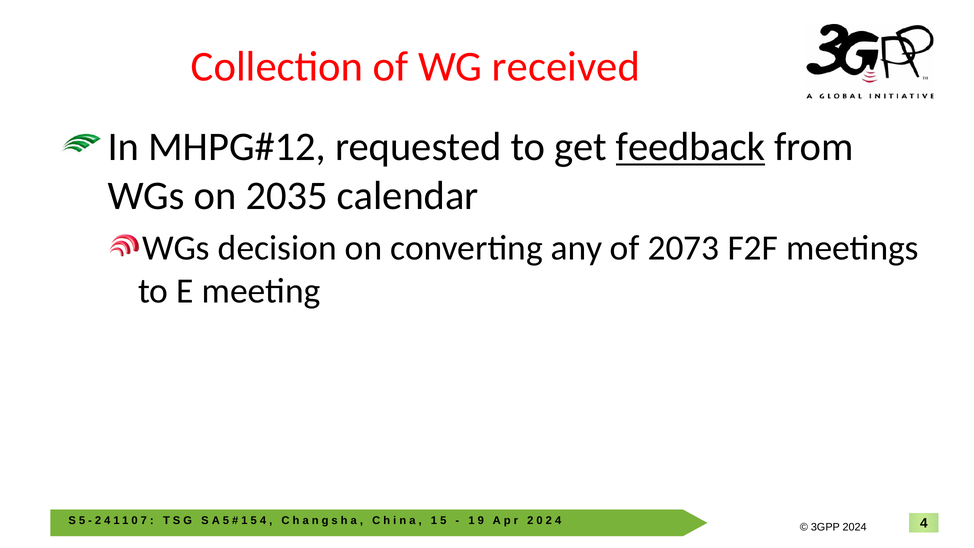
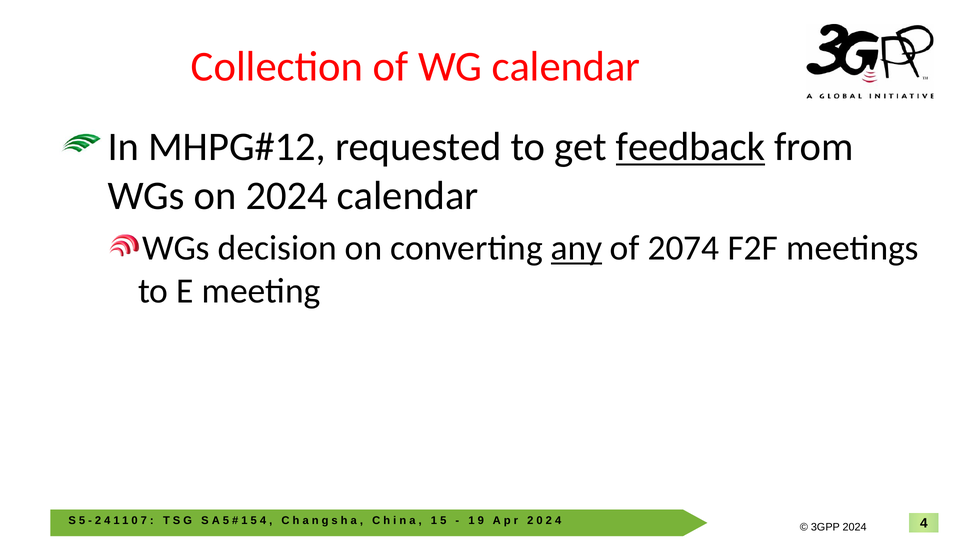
WG received: received -> calendar (566, 67)
on 2035: 2035 -> 2024 (287, 196)
any underline: none -> present (576, 248)
2073: 2073 -> 2074 (683, 248)
